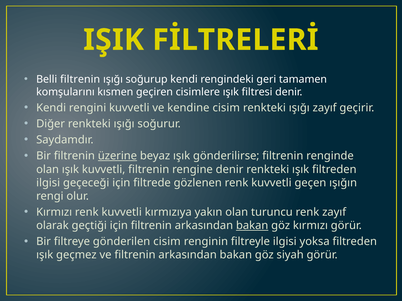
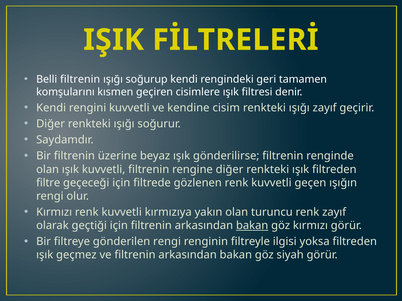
üzerine underline: present -> none (117, 156)
rengine denir: denir -> diğer (230, 170)
ilgisi: ilgisi -> filtre (48, 183)
gönderilen cisim: cisim -> rengi (167, 242)
